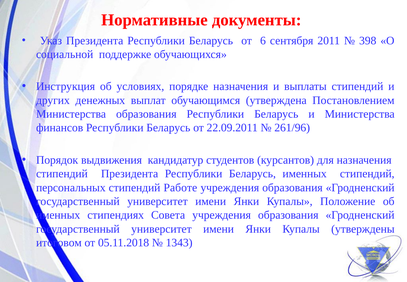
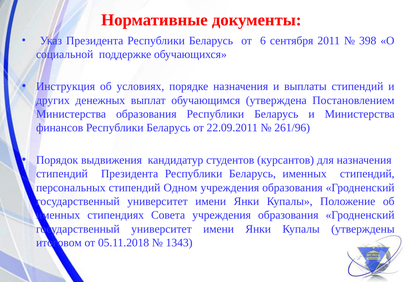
Работе: Работе -> Одном (180, 187)
